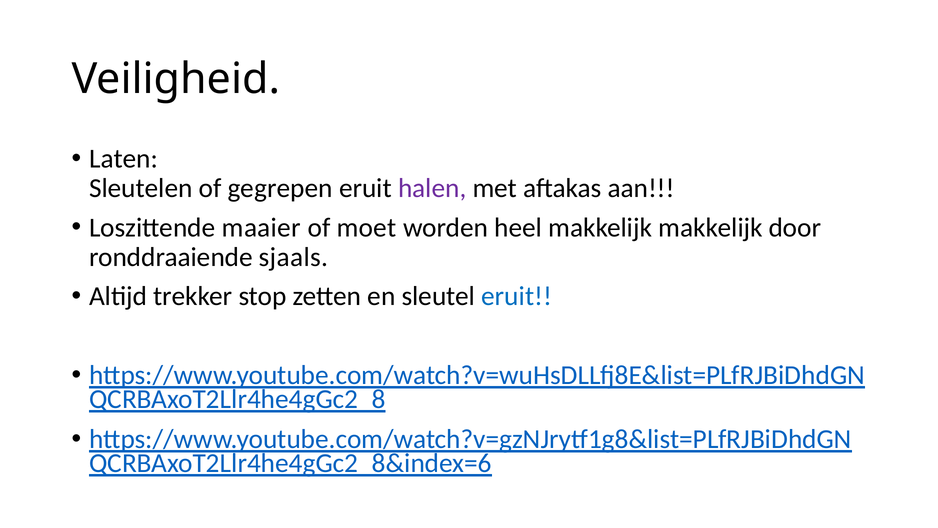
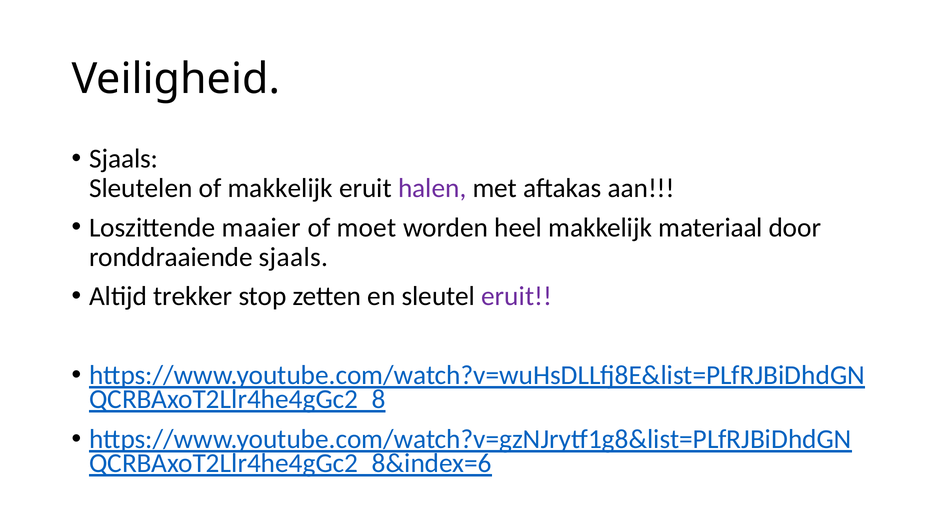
Laten: Laten -> Sjaals (124, 159)
of gegrepen: gegrepen -> makkelijk (280, 188)
makkelijk makkelijk: makkelijk -> materiaal (711, 227)
eruit colour: blue -> purple (517, 296)
